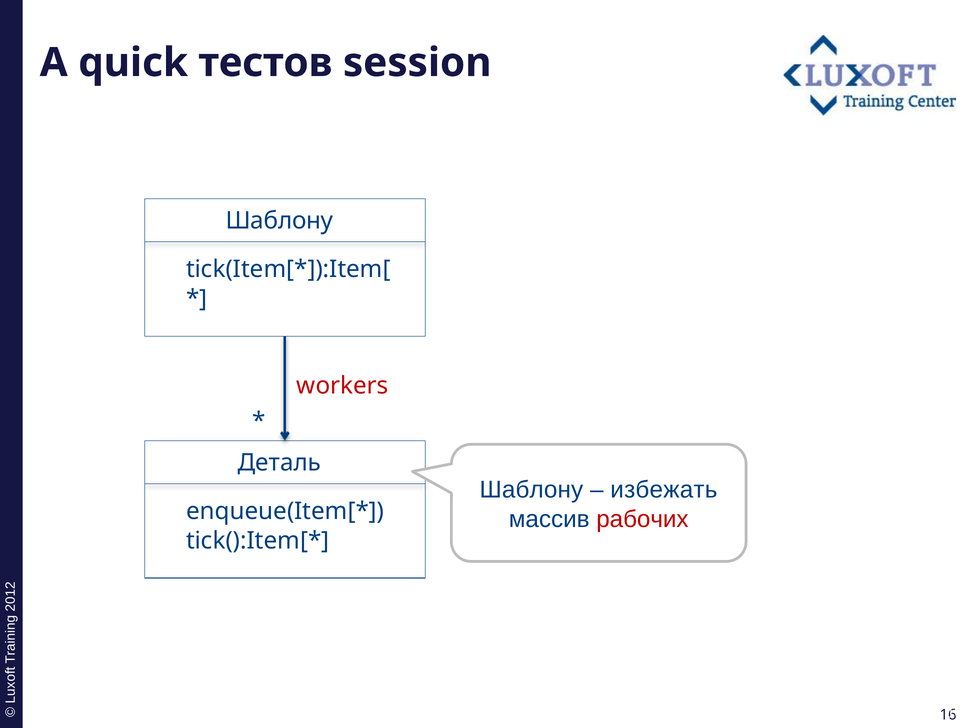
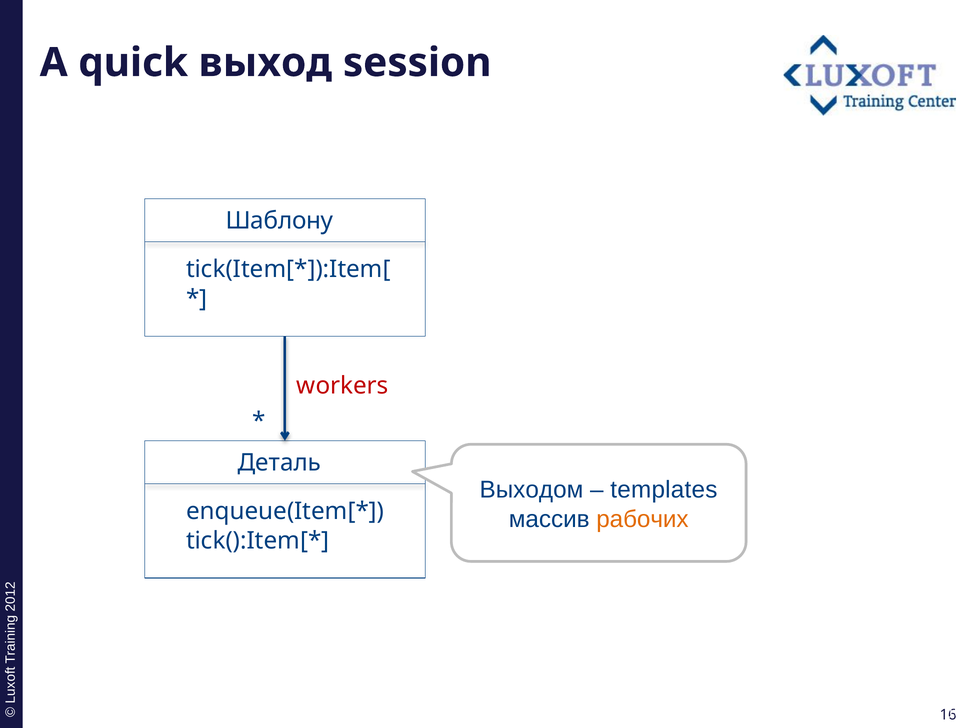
тестов: тестов -> выход (265, 63)
Шаблону: Шаблону -> Выходом (531, 490)
избежать: избежать -> templates (664, 490)
рабочих colour: red -> orange (642, 519)
